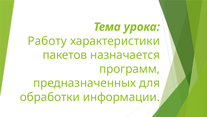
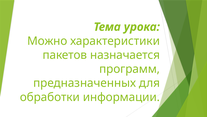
Работу: Работу -> Можно (47, 41)
